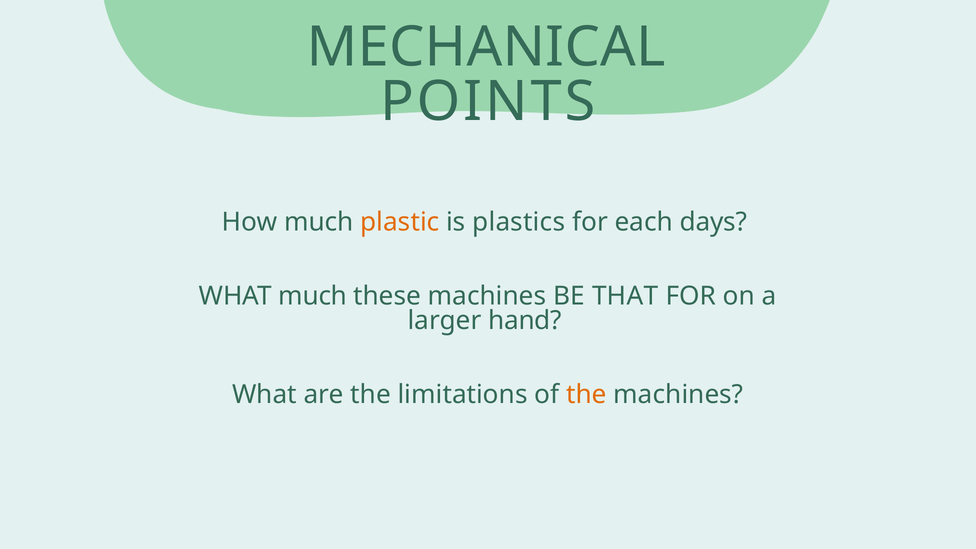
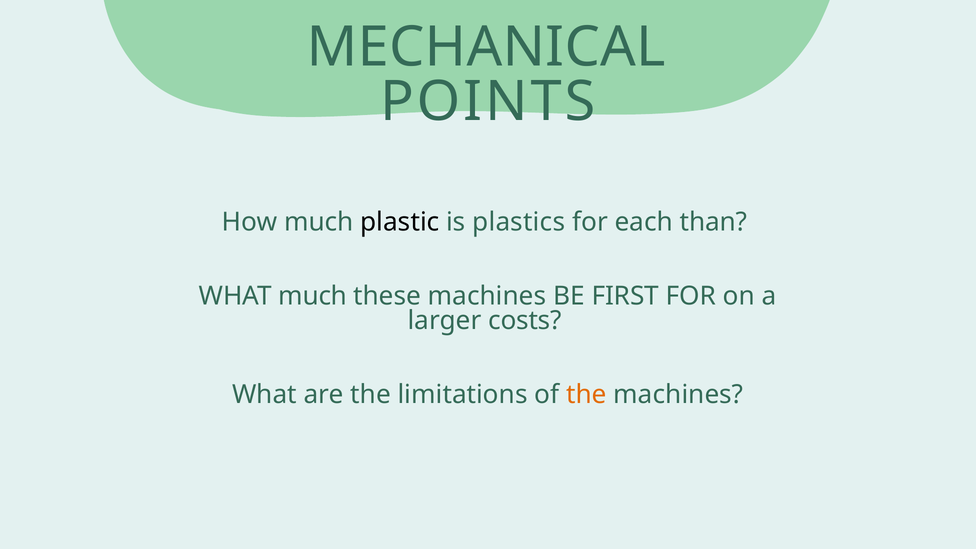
plastic colour: orange -> black (400, 222)
days: days -> than (713, 222)
THAT: THAT -> FIRST (625, 296)
hand: hand -> costs (525, 321)
